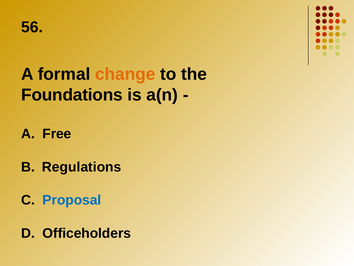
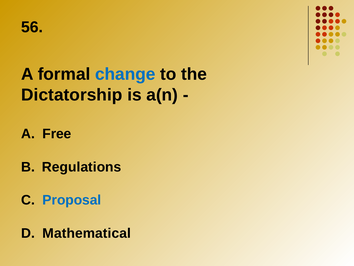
change colour: orange -> blue (125, 74)
Foundations: Foundations -> Dictatorship (72, 95)
Officeholders: Officeholders -> Mathematical (87, 233)
